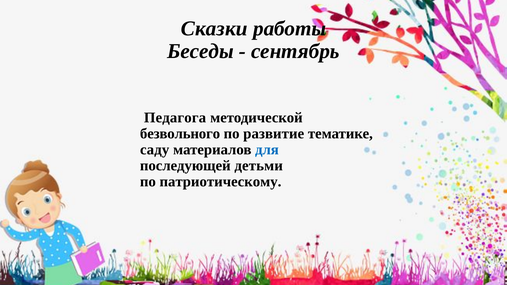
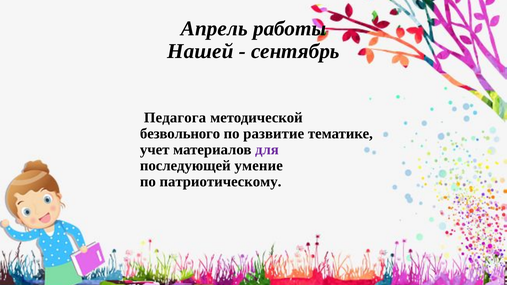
Сказки: Сказки -> Апрель (214, 29)
Беседы: Беседы -> Нашей (200, 51)
саду: саду -> учет (155, 150)
для colour: blue -> purple (267, 150)
детьми: детьми -> умение (259, 166)
